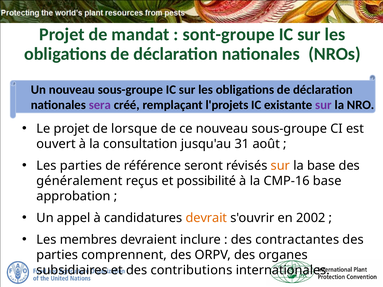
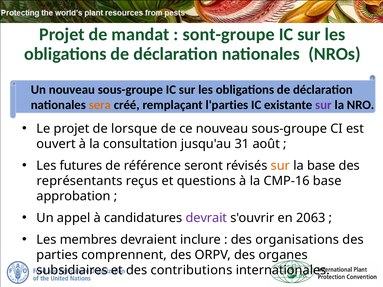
sera colour: purple -> orange (100, 105)
l'projets: l'projets -> l'parties (227, 105)
Les parties: parties -> futures (81, 166)
généralement: généralement -> représentants (80, 181)
possibilité: possibilité -> questions (206, 181)
devrait colour: orange -> purple (206, 218)
2002: 2002 -> 2063 (311, 218)
contractantes: contractantes -> organisations (297, 240)
